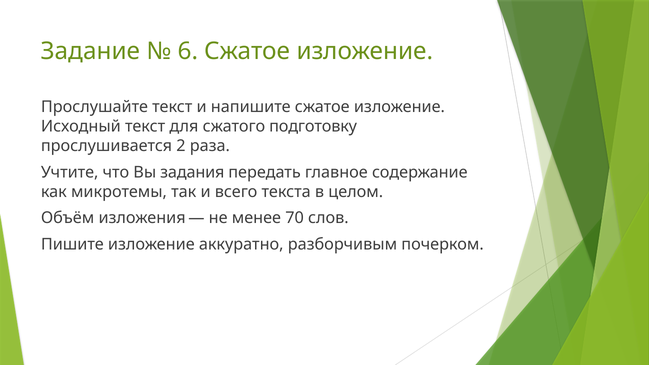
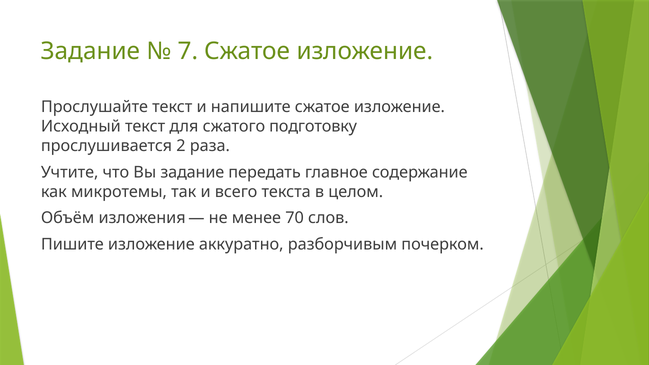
6: 6 -> 7 (188, 51)
Вы задания: задания -> задание (192, 172)
